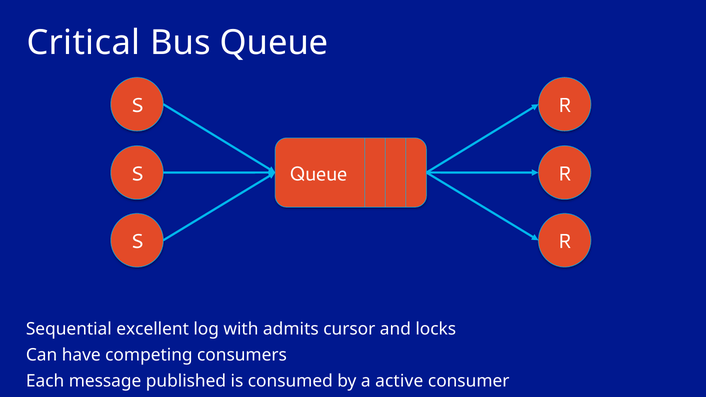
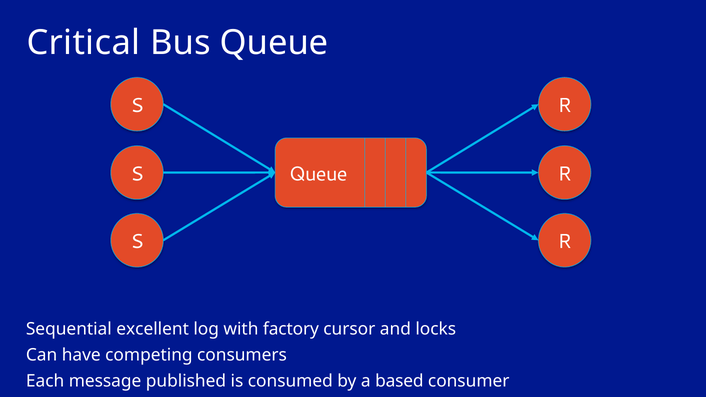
admits: admits -> factory (291, 329)
active: active -> based (399, 381)
